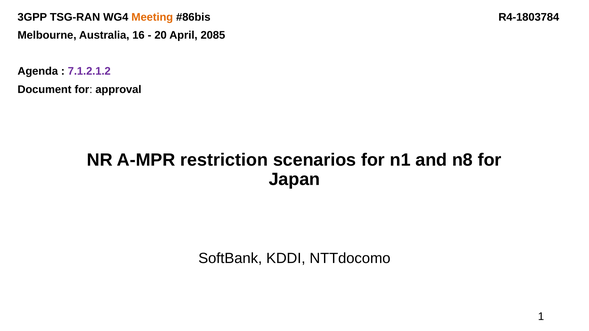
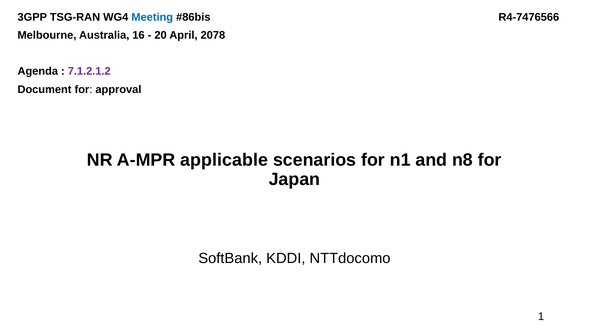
Meeting colour: orange -> blue (152, 17)
R4-1803784: R4-1803784 -> R4-7476566 (529, 17)
2085: 2085 -> 2078 (213, 35)
restriction: restriction -> applicable (224, 160)
